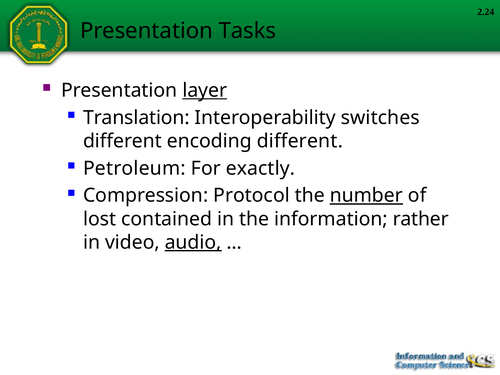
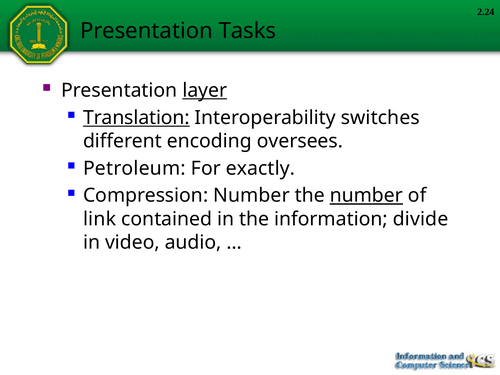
Translation underline: none -> present (136, 118)
encoding different: different -> oversees (300, 141)
Compression Protocol: Protocol -> Number (251, 196)
lost: lost -> link (100, 219)
rather: rather -> divide (421, 219)
audio underline: present -> none (193, 242)
